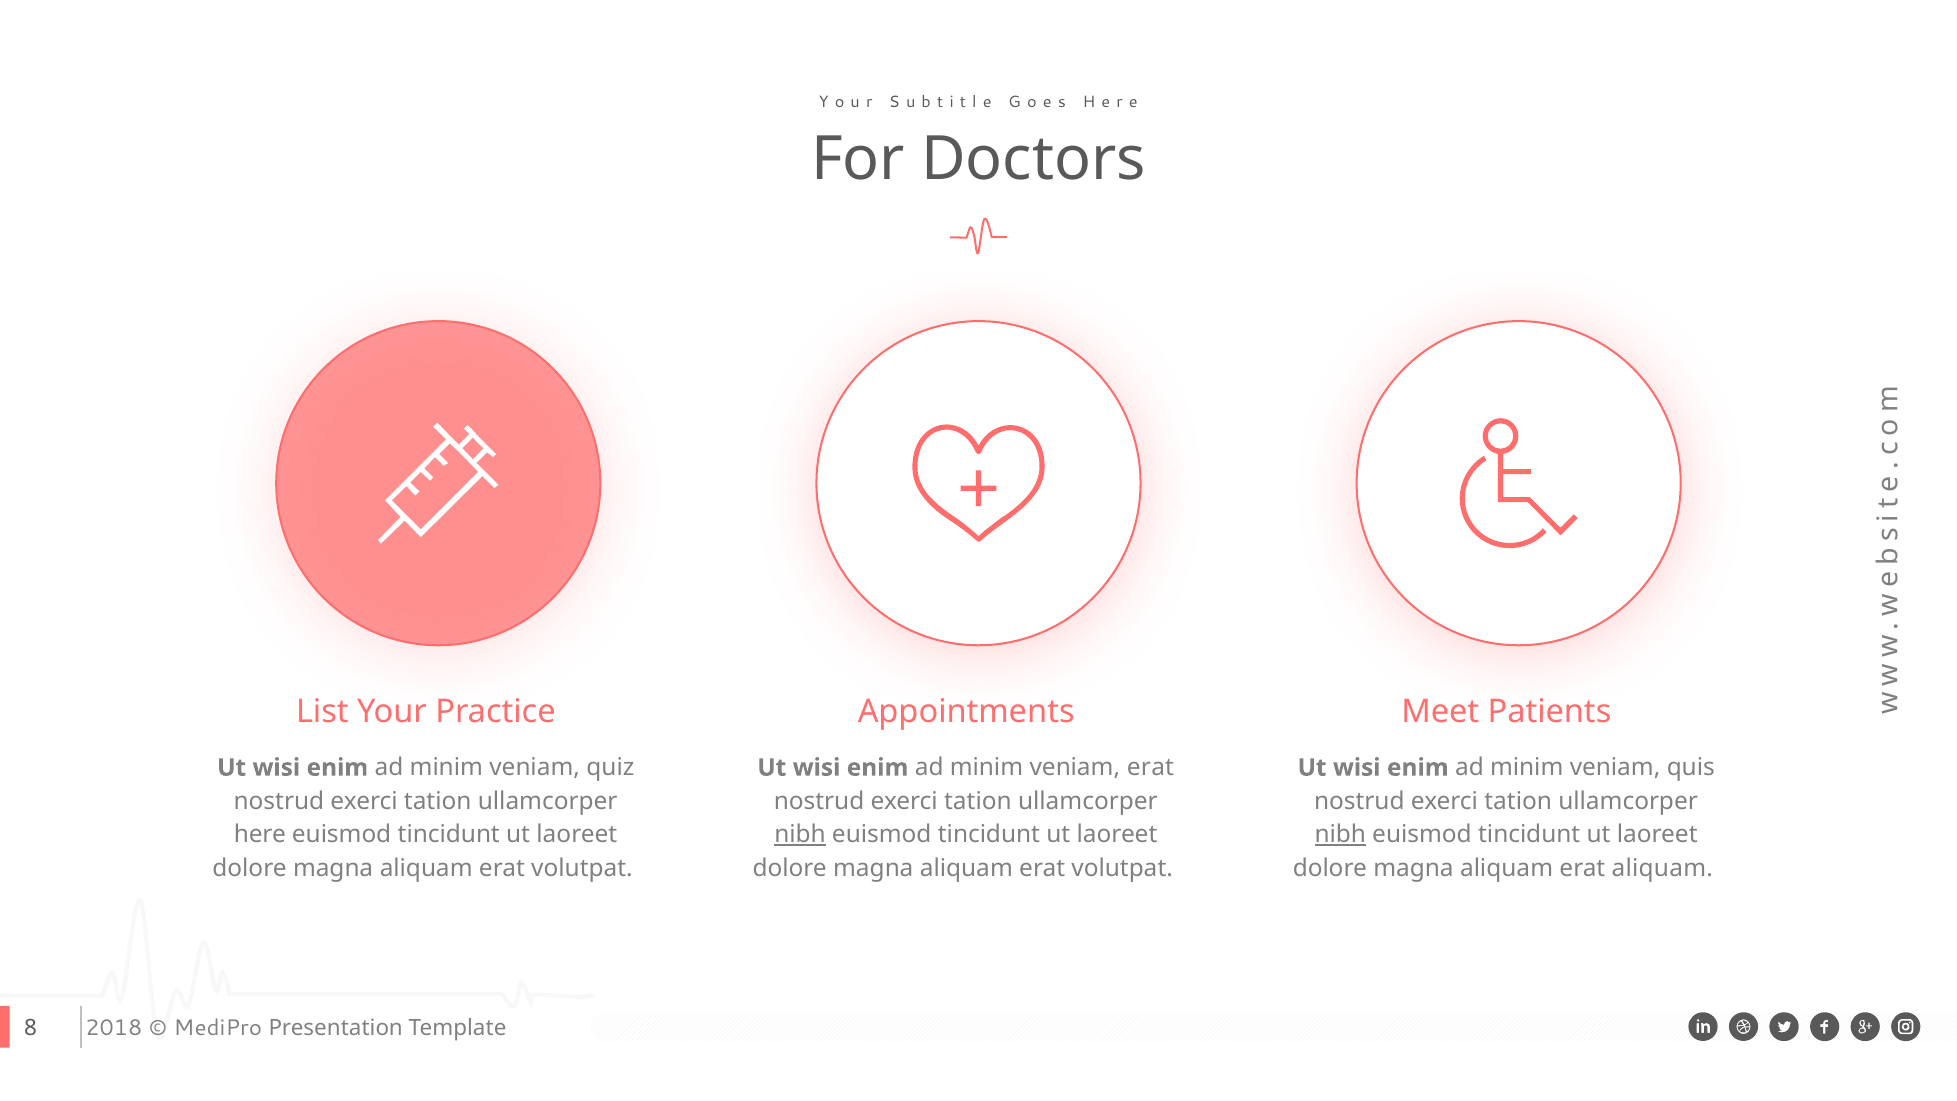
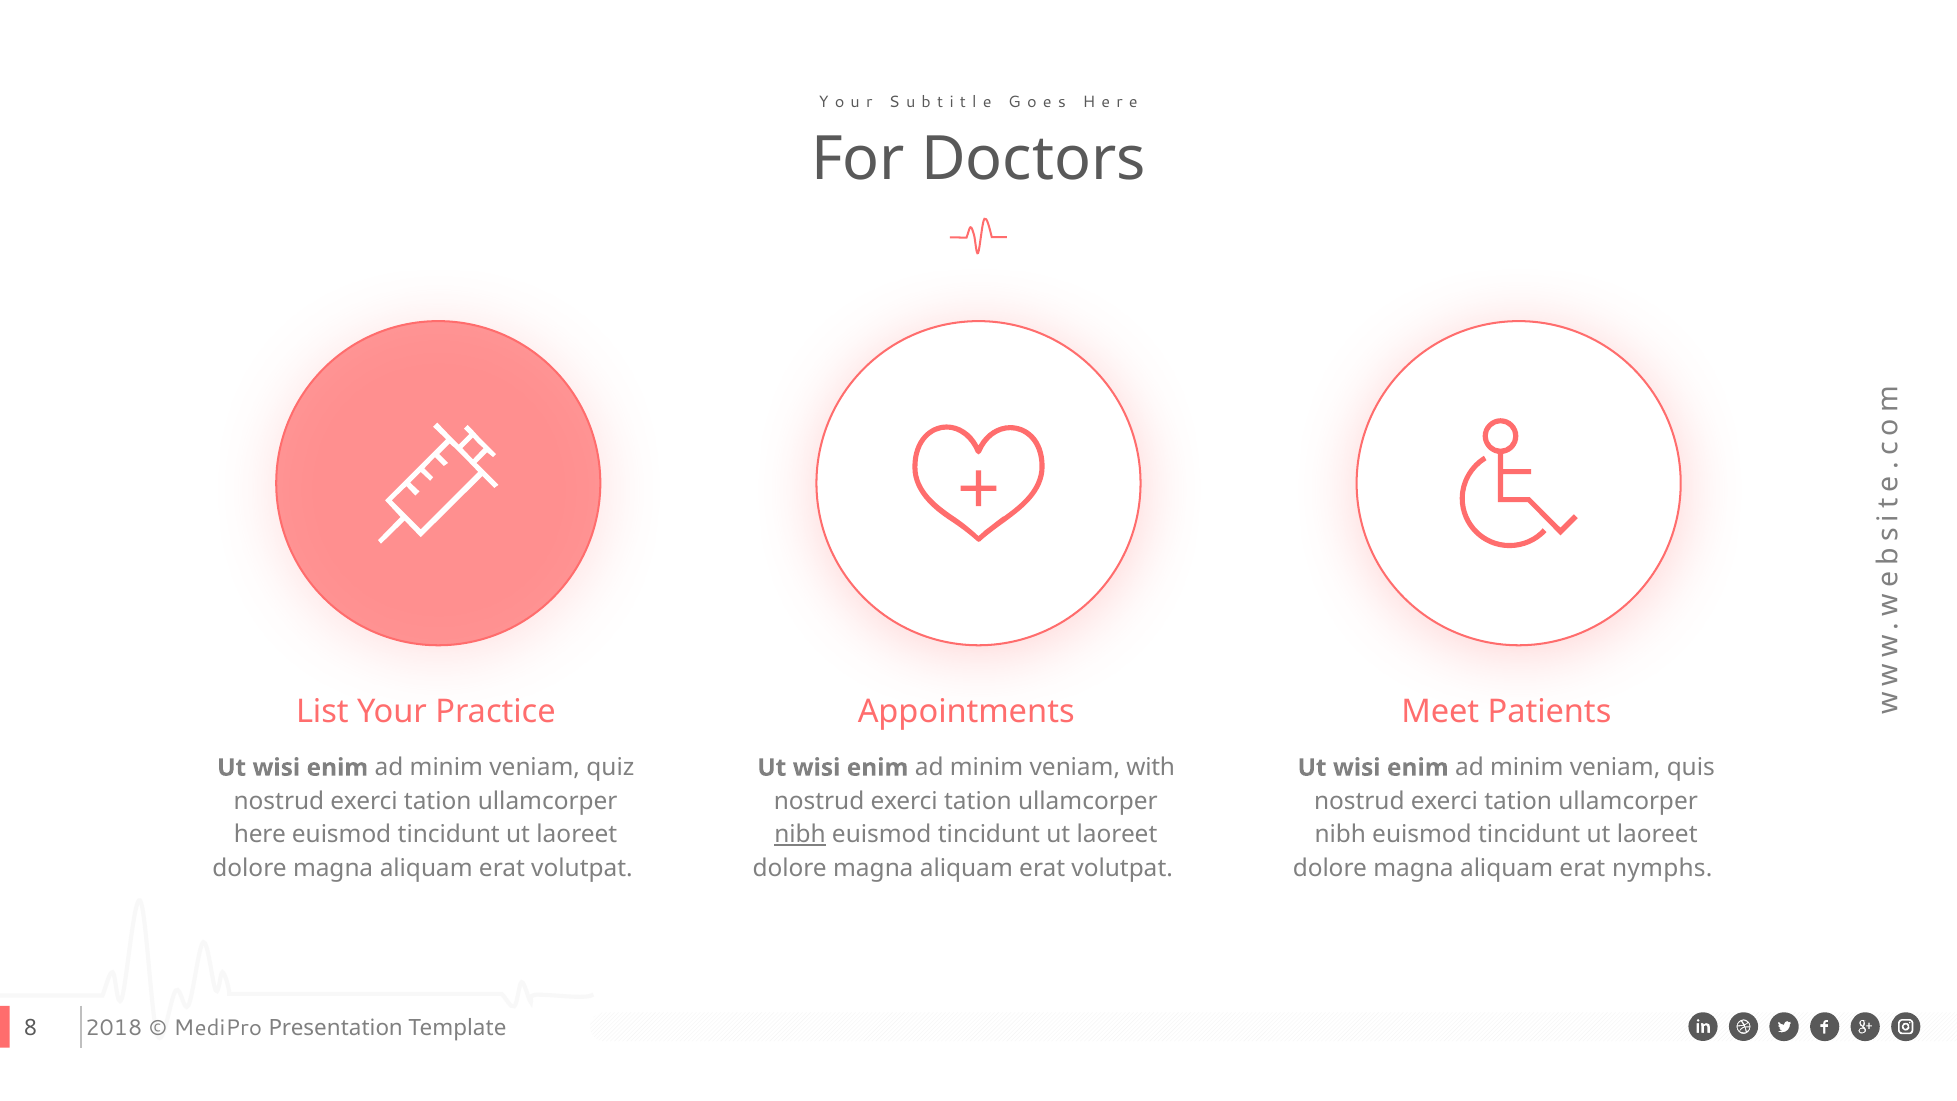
veniam erat: erat -> with (1151, 768)
nibh underline: present -> none (1340, 834)
erat aliquam: aliquam -> nymphs (1662, 868)
